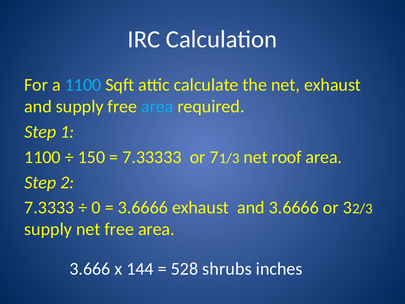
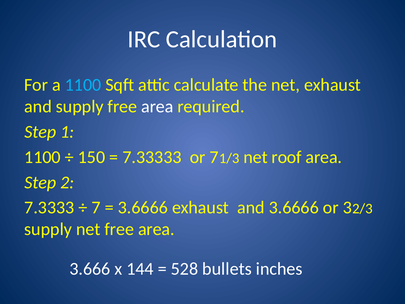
area colour: light blue -> white (157, 107)
0: 0 -> 7 (96, 207)
shrubs: shrubs -> bullets (227, 269)
